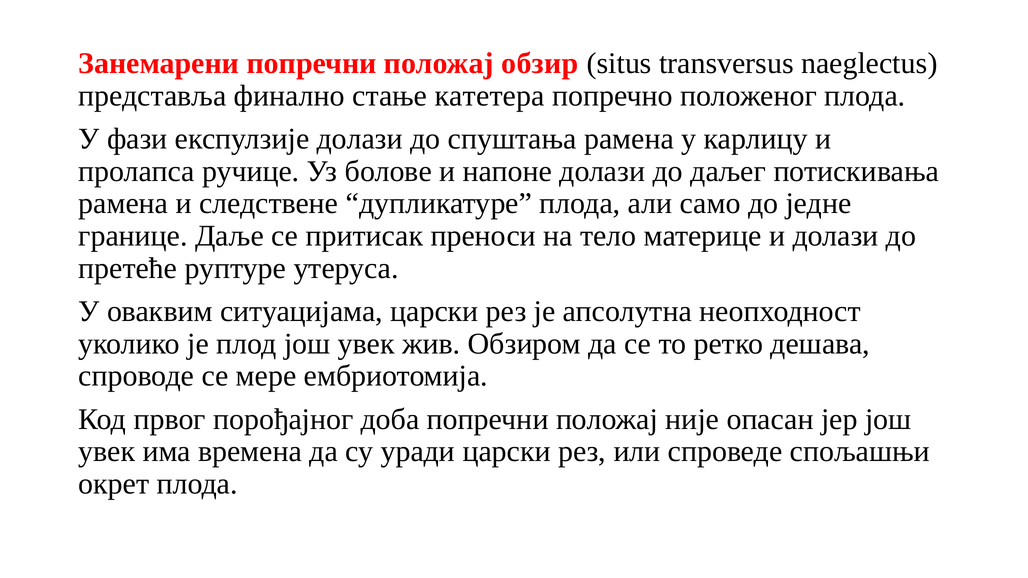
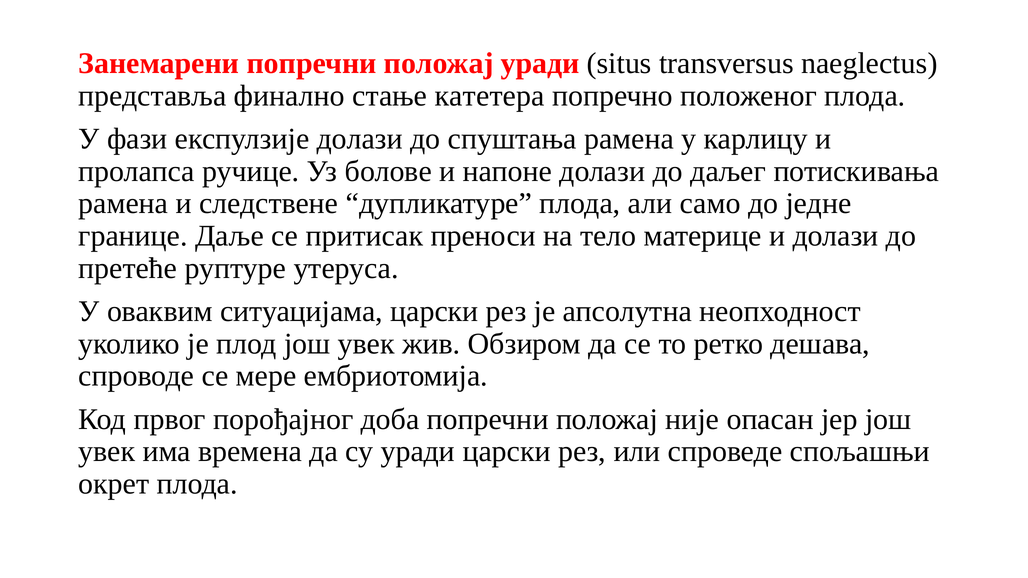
положај обзир: обзир -> уради (540, 63)
